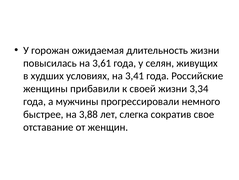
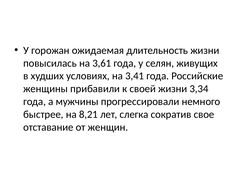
3,88: 3,88 -> 8,21 (88, 114)
